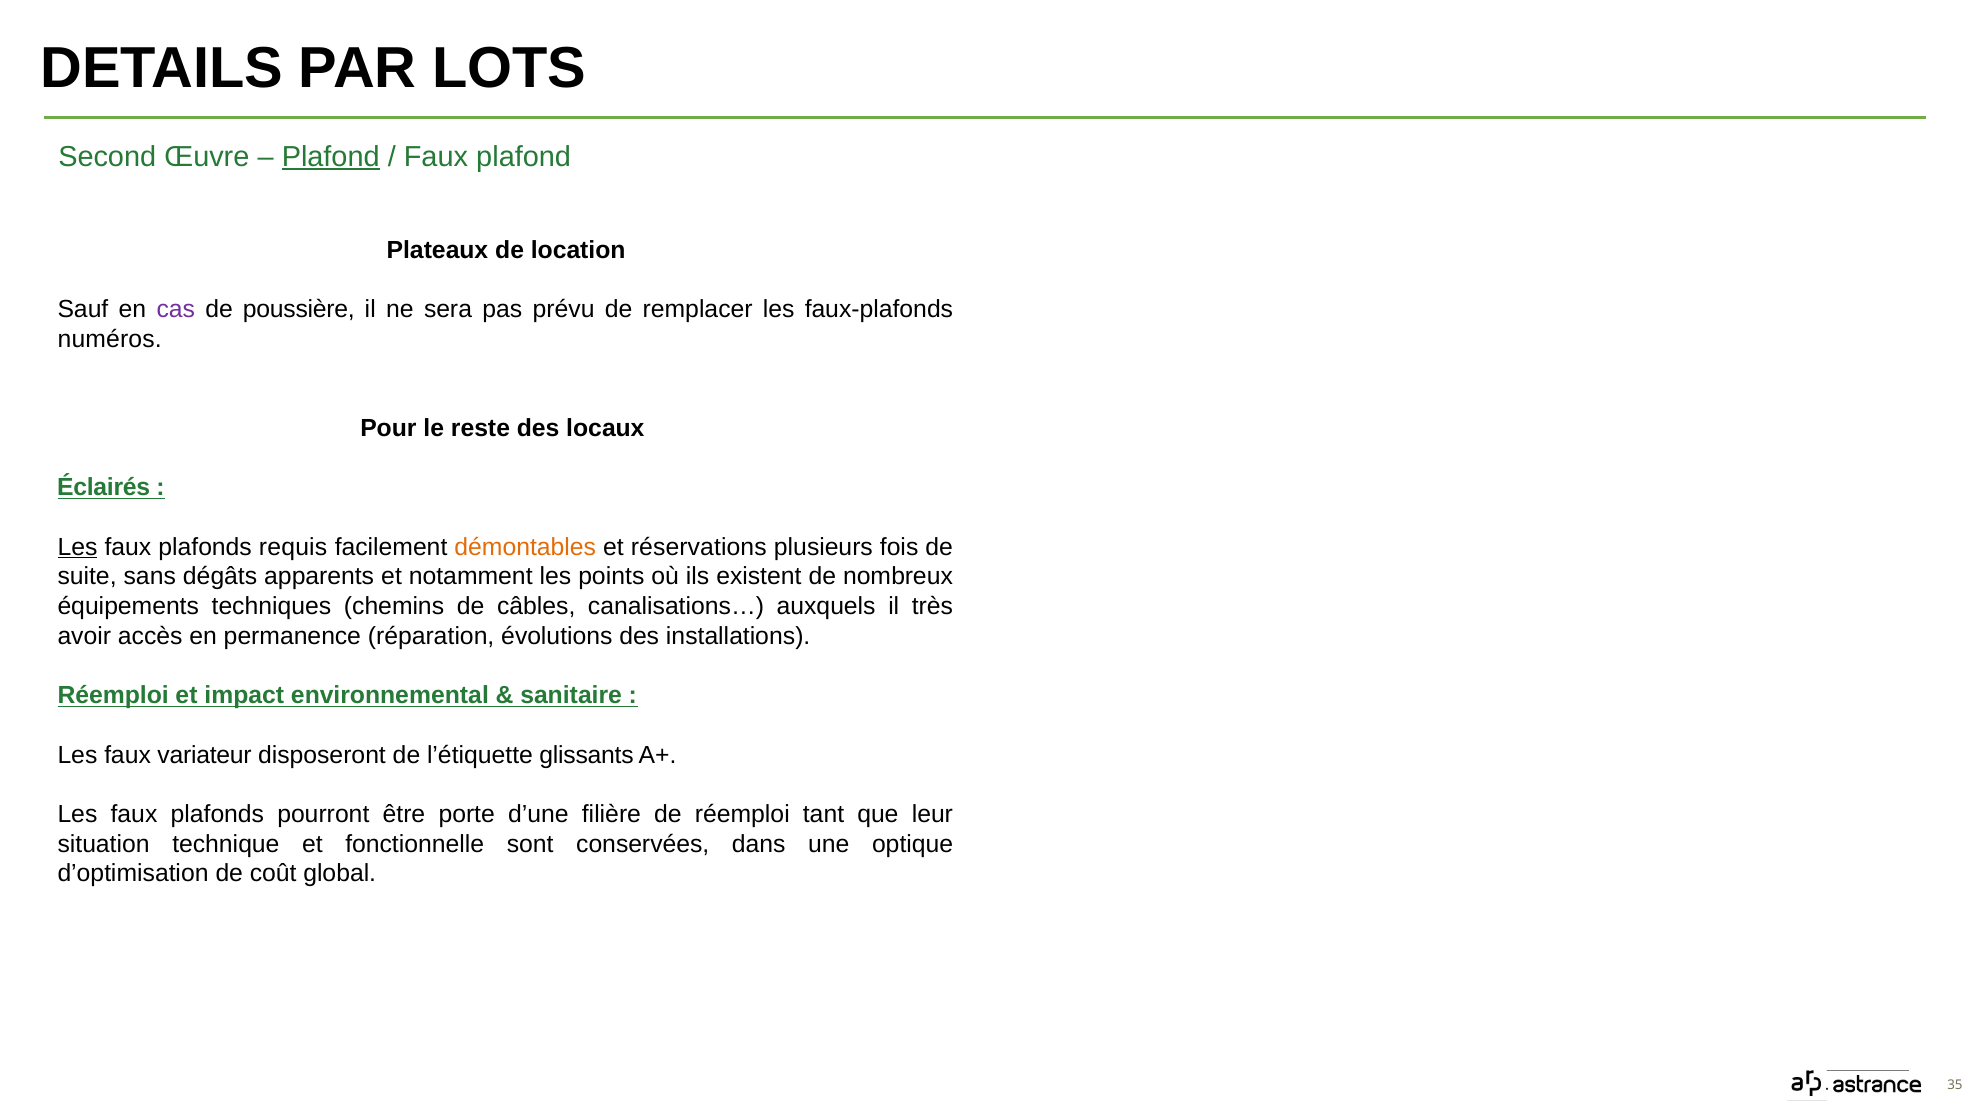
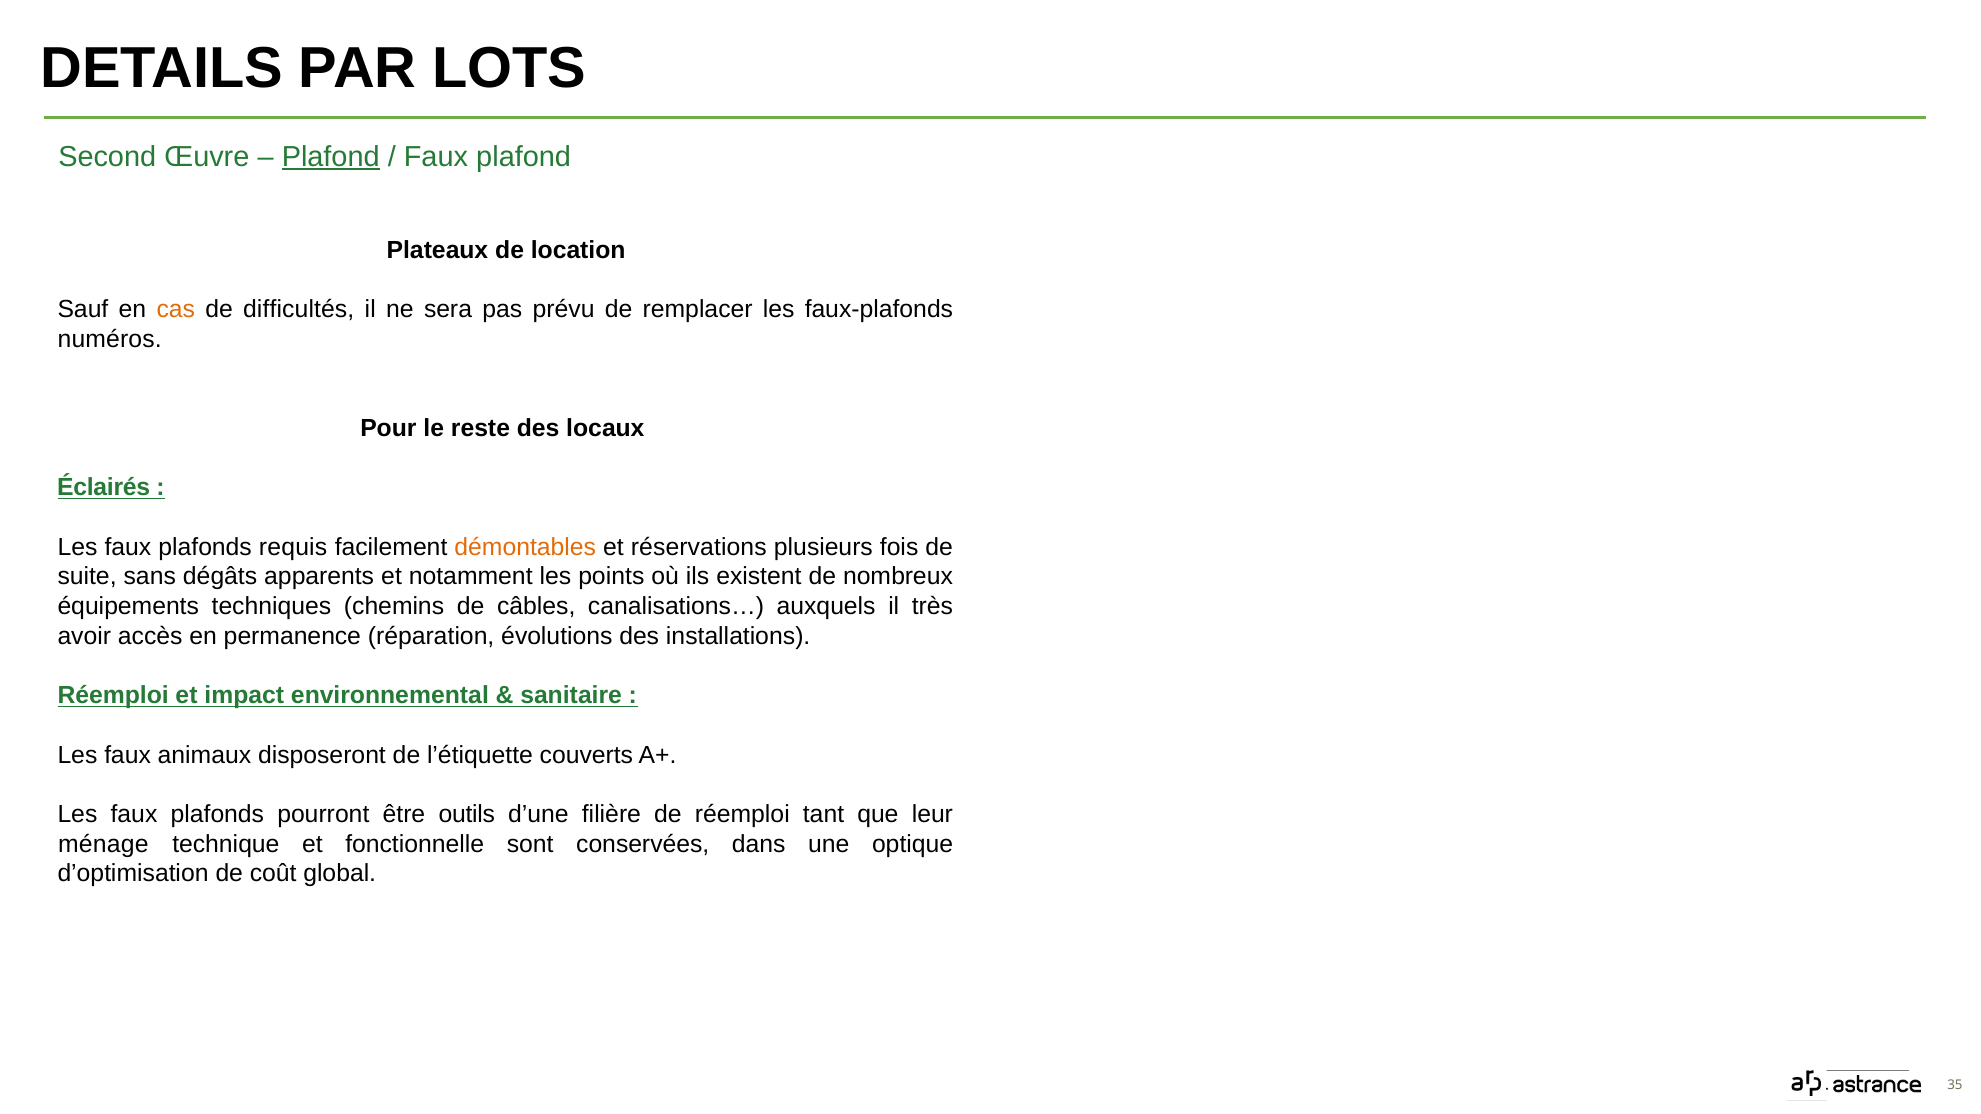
cas colour: purple -> orange (176, 309)
poussière: poussière -> difficultés (299, 309)
Les underline: present -> none (78, 547)
variateur: variateur -> animaux (204, 755)
glissants: glissants -> couverts (586, 755)
porte: porte -> outils (467, 814)
situation: situation -> ménage (103, 844)
